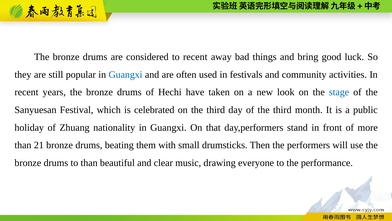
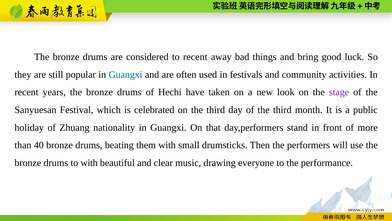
stage colour: blue -> purple (339, 92)
21: 21 -> 40 (39, 145)
to than: than -> with (89, 163)
